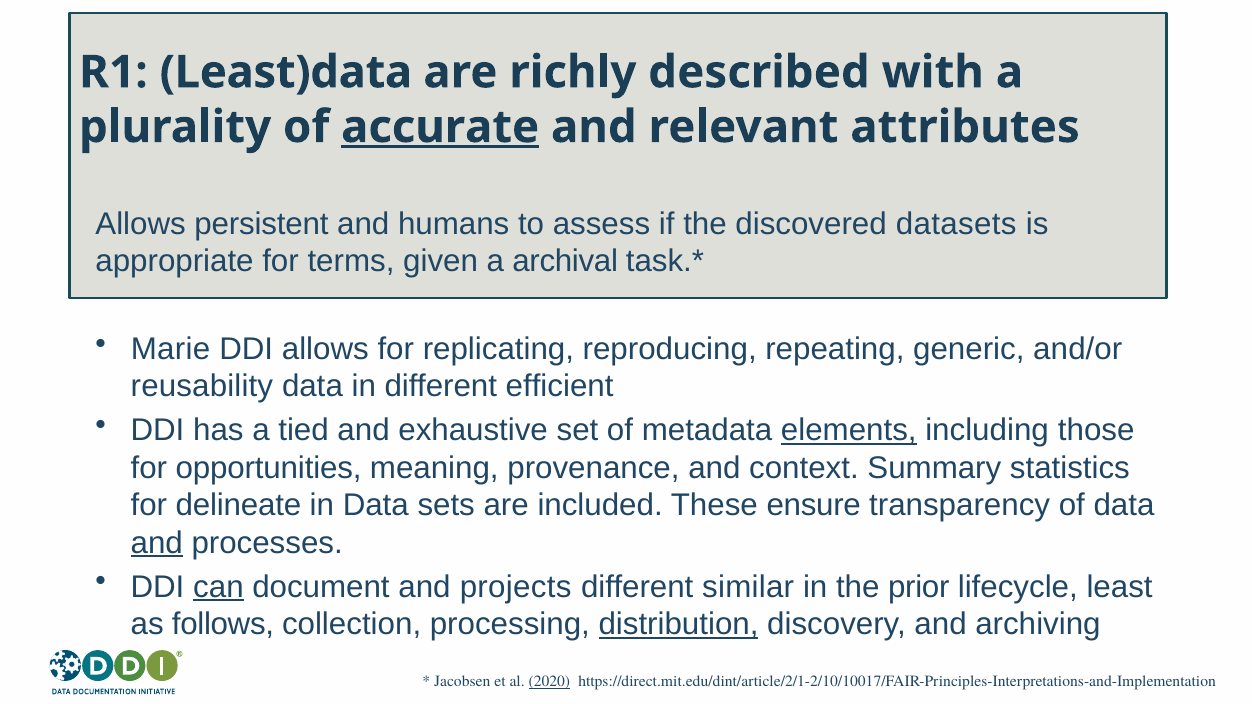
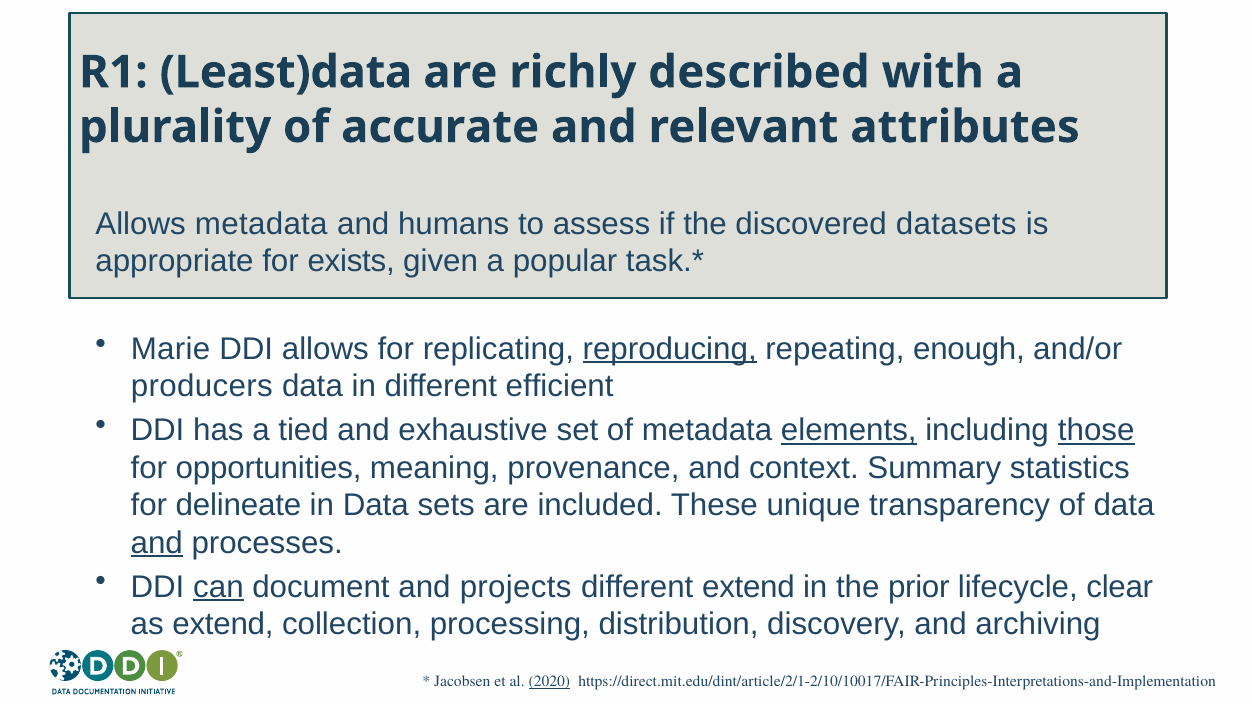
accurate underline: present -> none (440, 127)
Allows persistent: persistent -> metadata (261, 224)
terms: terms -> exists (351, 261)
archival: archival -> popular (565, 261)
reproducing underline: none -> present (670, 349)
generic: generic -> enough (969, 349)
reusability: reusability -> producers (202, 387)
those underline: none -> present (1096, 430)
ensure: ensure -> unique (814, 506)
different similar: similar -> extend (748, 587)
least: least -> clear (1120, 587)
as follows: follows -> extend (223, 624)
distribution underline: present -> none (679, 624)
